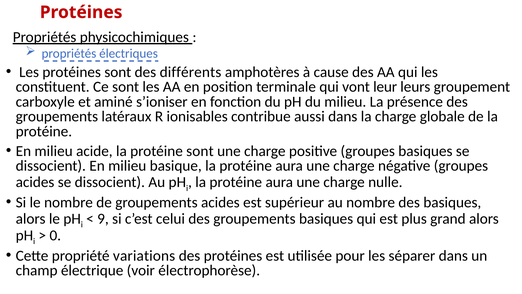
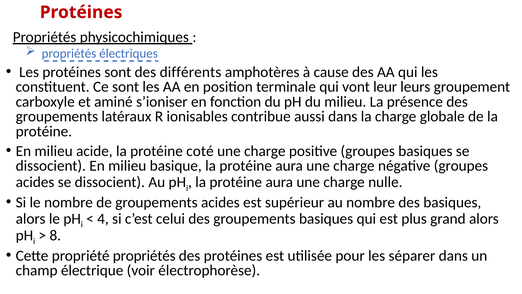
protéine sont: sont -> coté (200, 151)
9: 9 -> 4 (103, 218)
0: 0 -> 8 (55, 235)
propriété variations: variations -> propriétés (144, 255)
